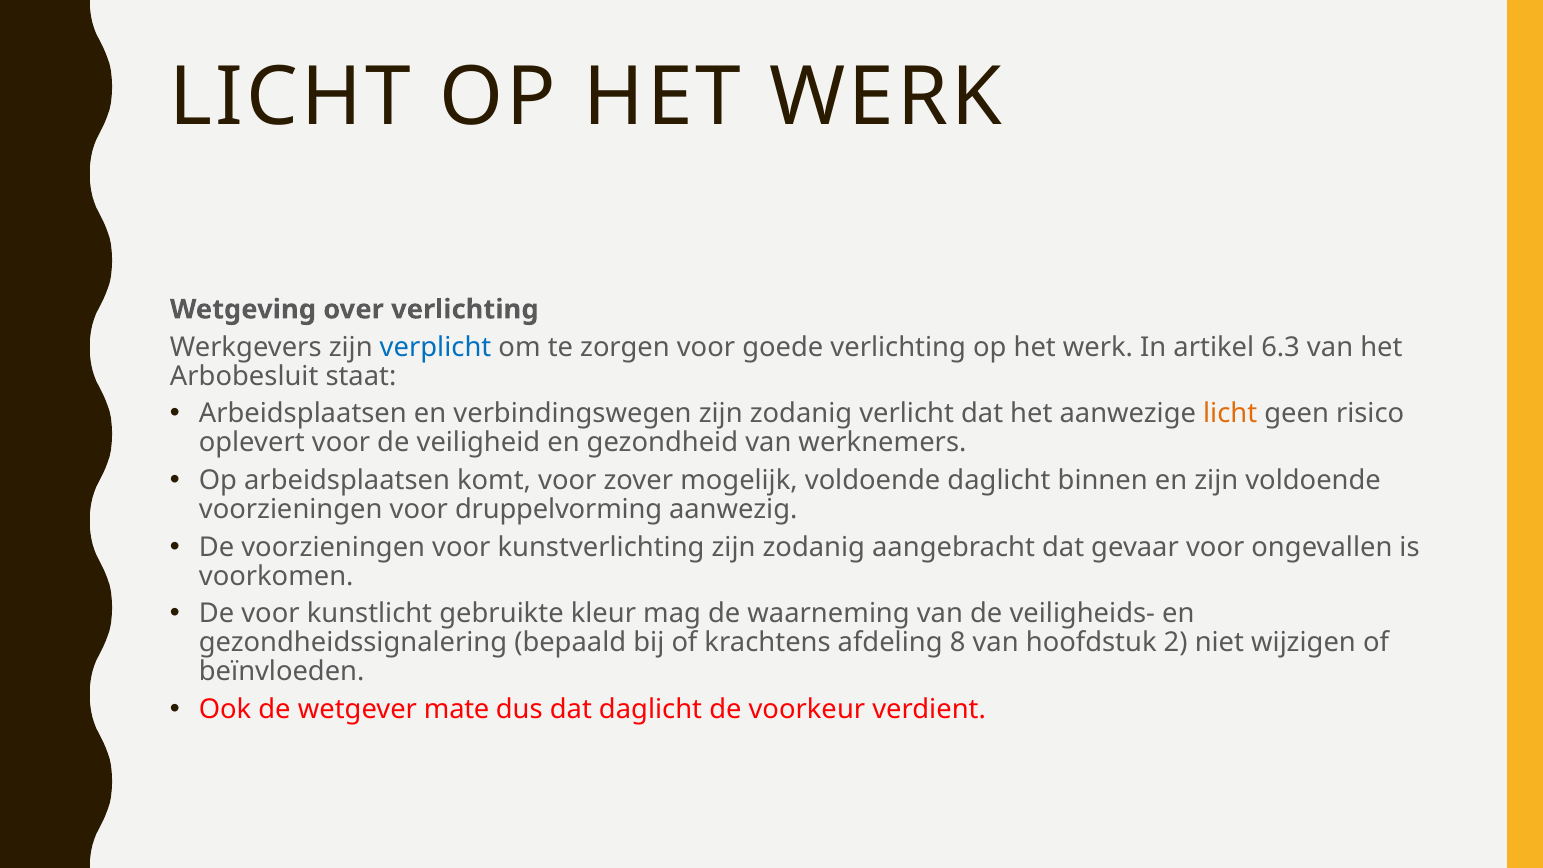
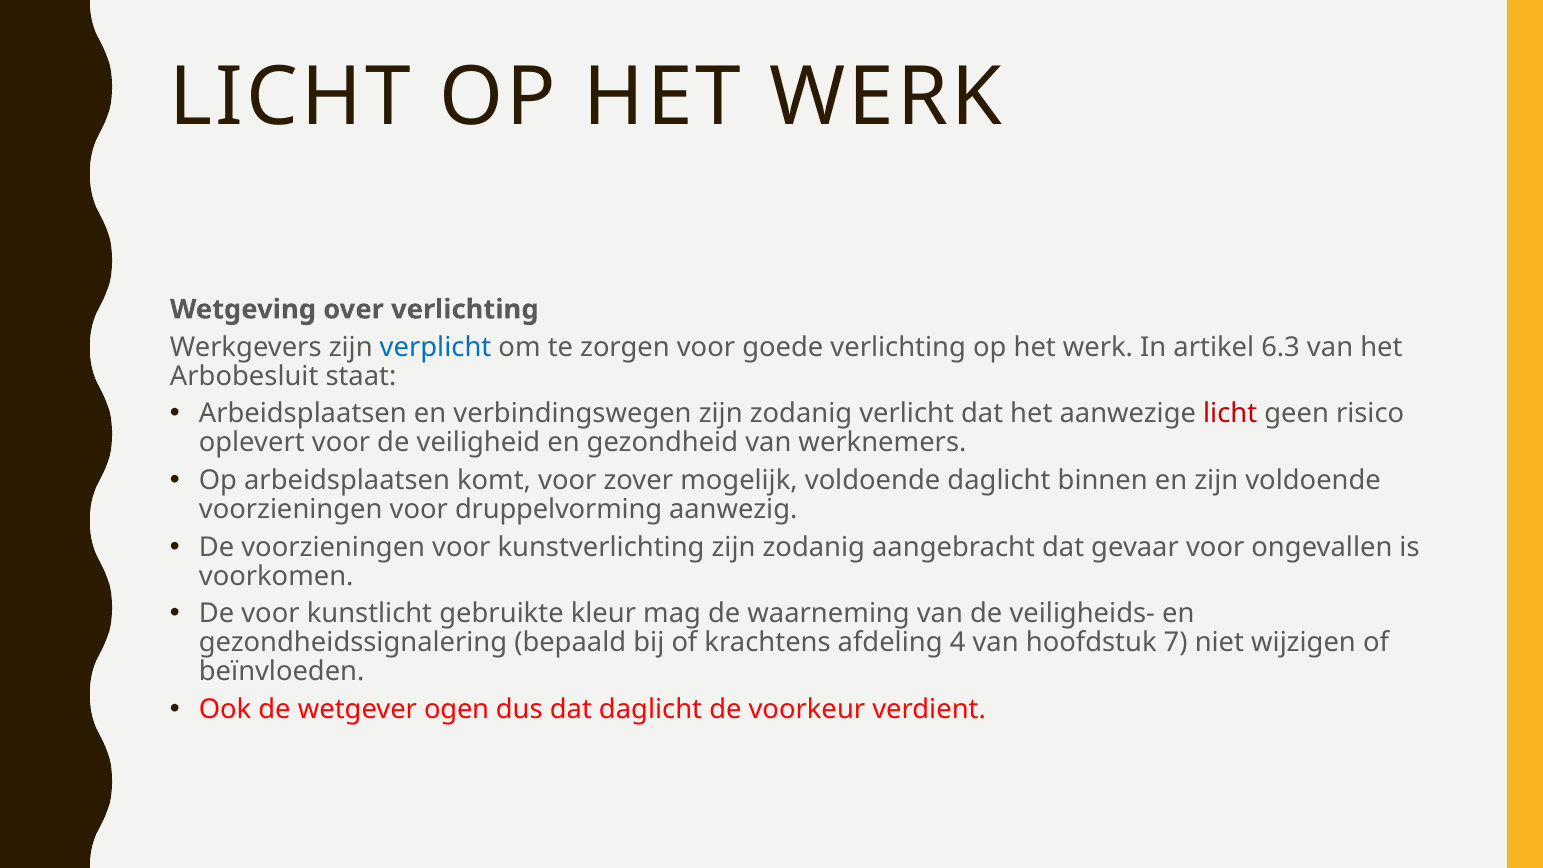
licht colour: orange -> red (1230, 414)
8: 8 -> 4 (958, 643)
2: 2 -> 7 (1176, 643)
mate: mate -> ogen (457, 709)
